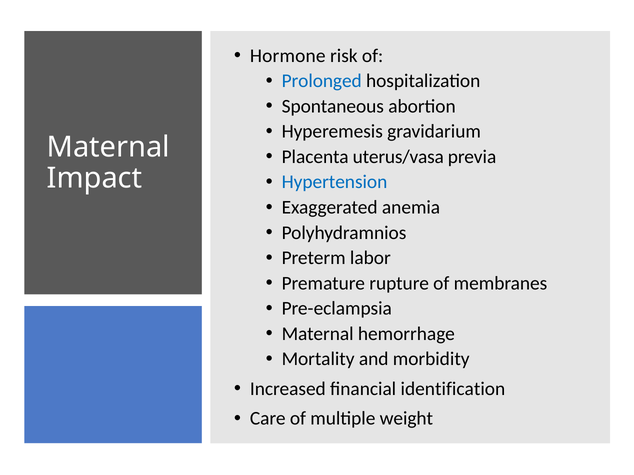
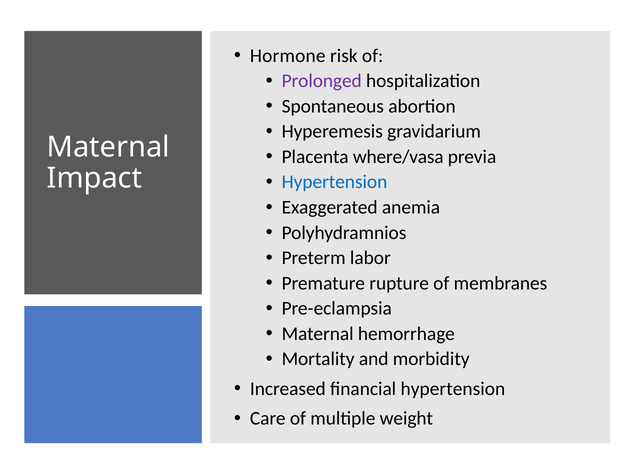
Prolonged colour: blue -> purple (322, 81)
uterus/vasa: uterus/vasa -> where/vasa (398, 157)
financial identification: identification -> hypertension (453, 389)
